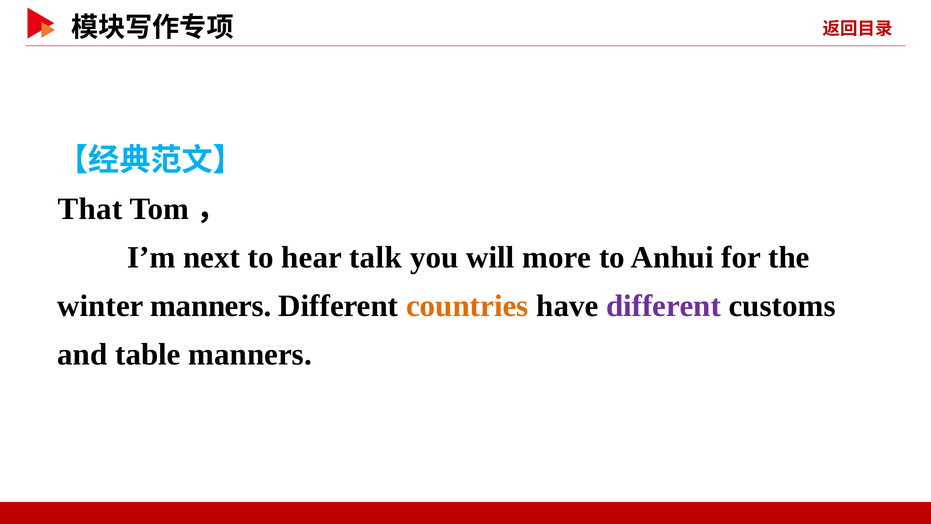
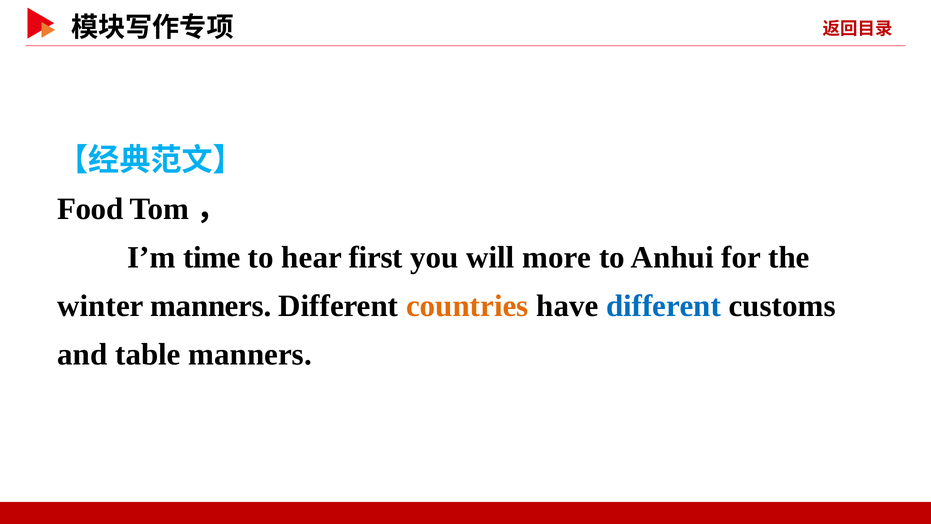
That: That -> Food (90, 209)
next: next -> time (212, 257)
talk: talk -> first (376, 257)
different colour: purple -> blue (664, 306)
